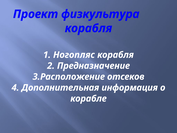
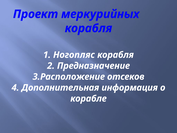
физкультура: физкультура -> меркурийных (100, 14)
